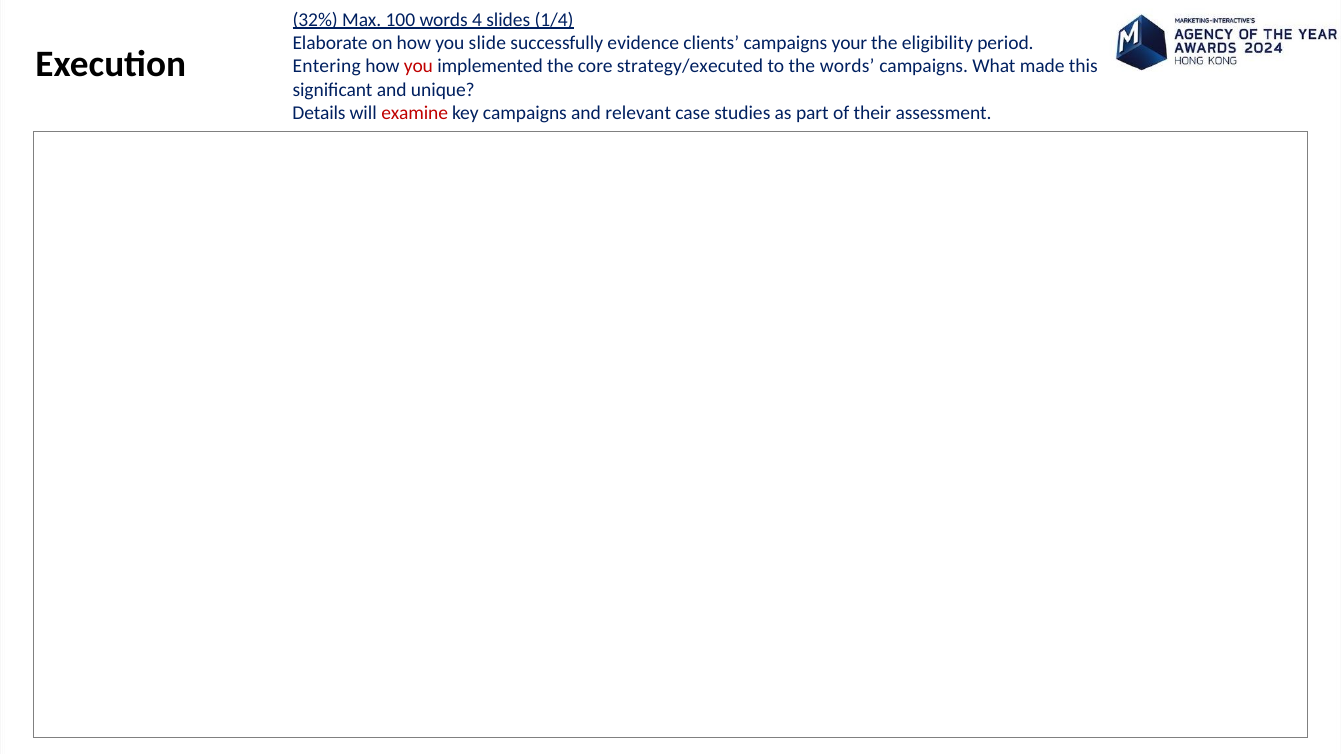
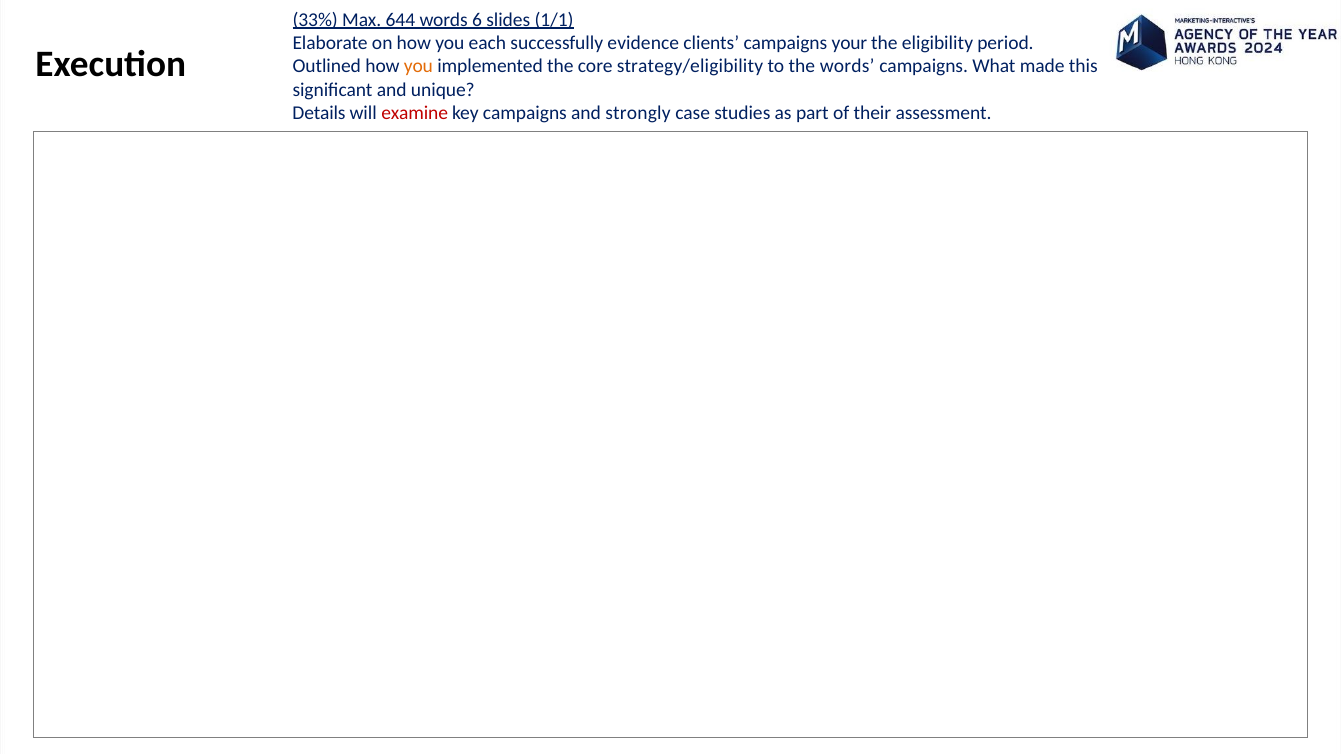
32%: 32% -> 33% (315, 20)
100: 100 -> 644 (400, 20)
4: 4 -> 6 (477, 20)
1/4: 1/4 -> 1/1 (554, 20)
slide: slide -> each (487, 43)
Entering: Entering -> Outlined (327, 67)
you colour: red -> orange (418, 67)
strategy/executed: strategy/executed -> strategy/eligibility (690, 67)
relevant: relevant -> strongly (638, 113)
